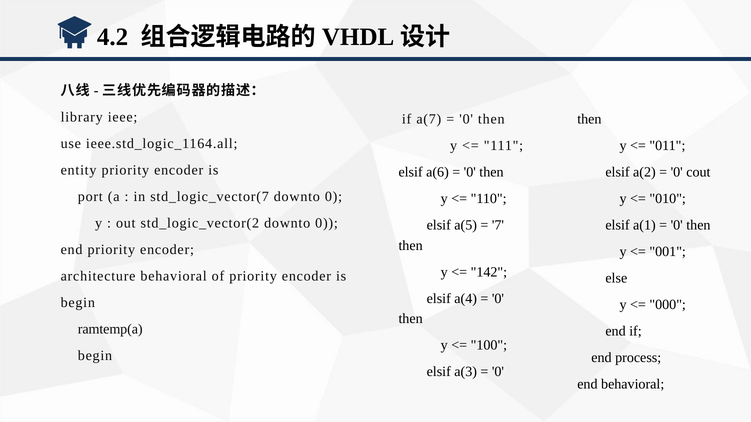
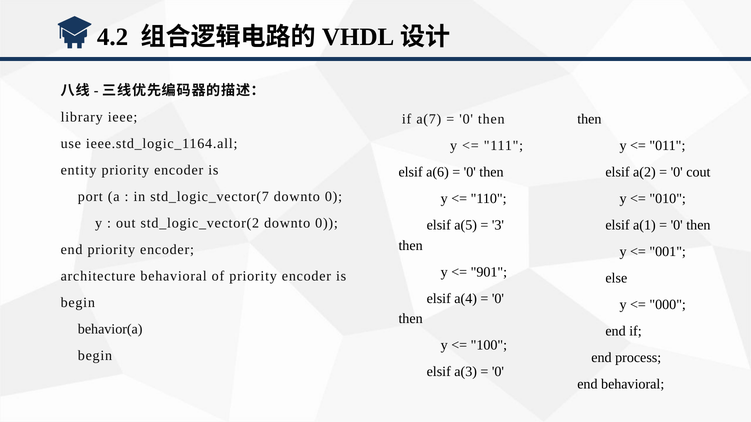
7: 7 -> 3 (498, 225)
142: 142 -> 901 (489, 272)
ramtemp(a: ramtemp(a -> behavior(a (110, 330)
